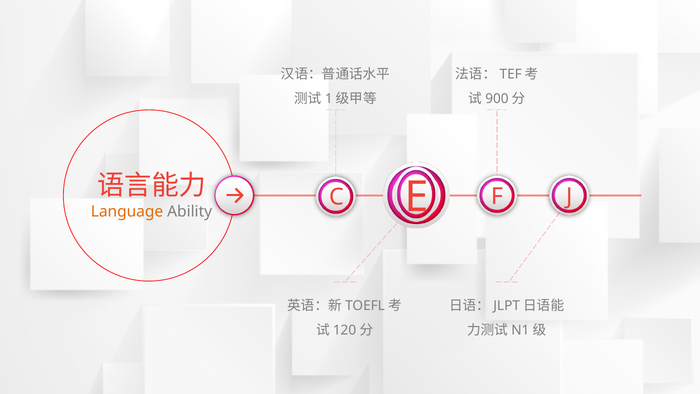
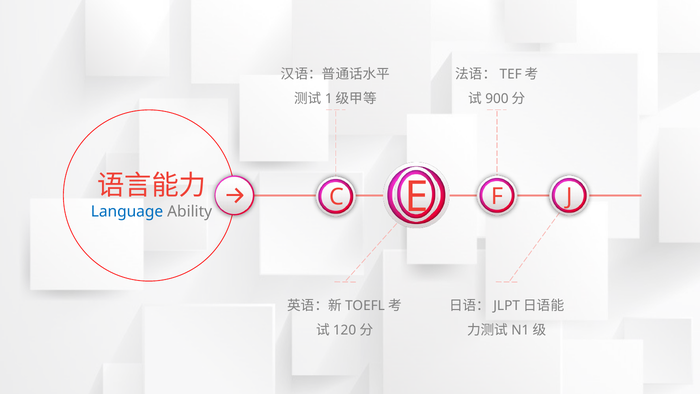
Language colour: orange -> blue (127, 211)
